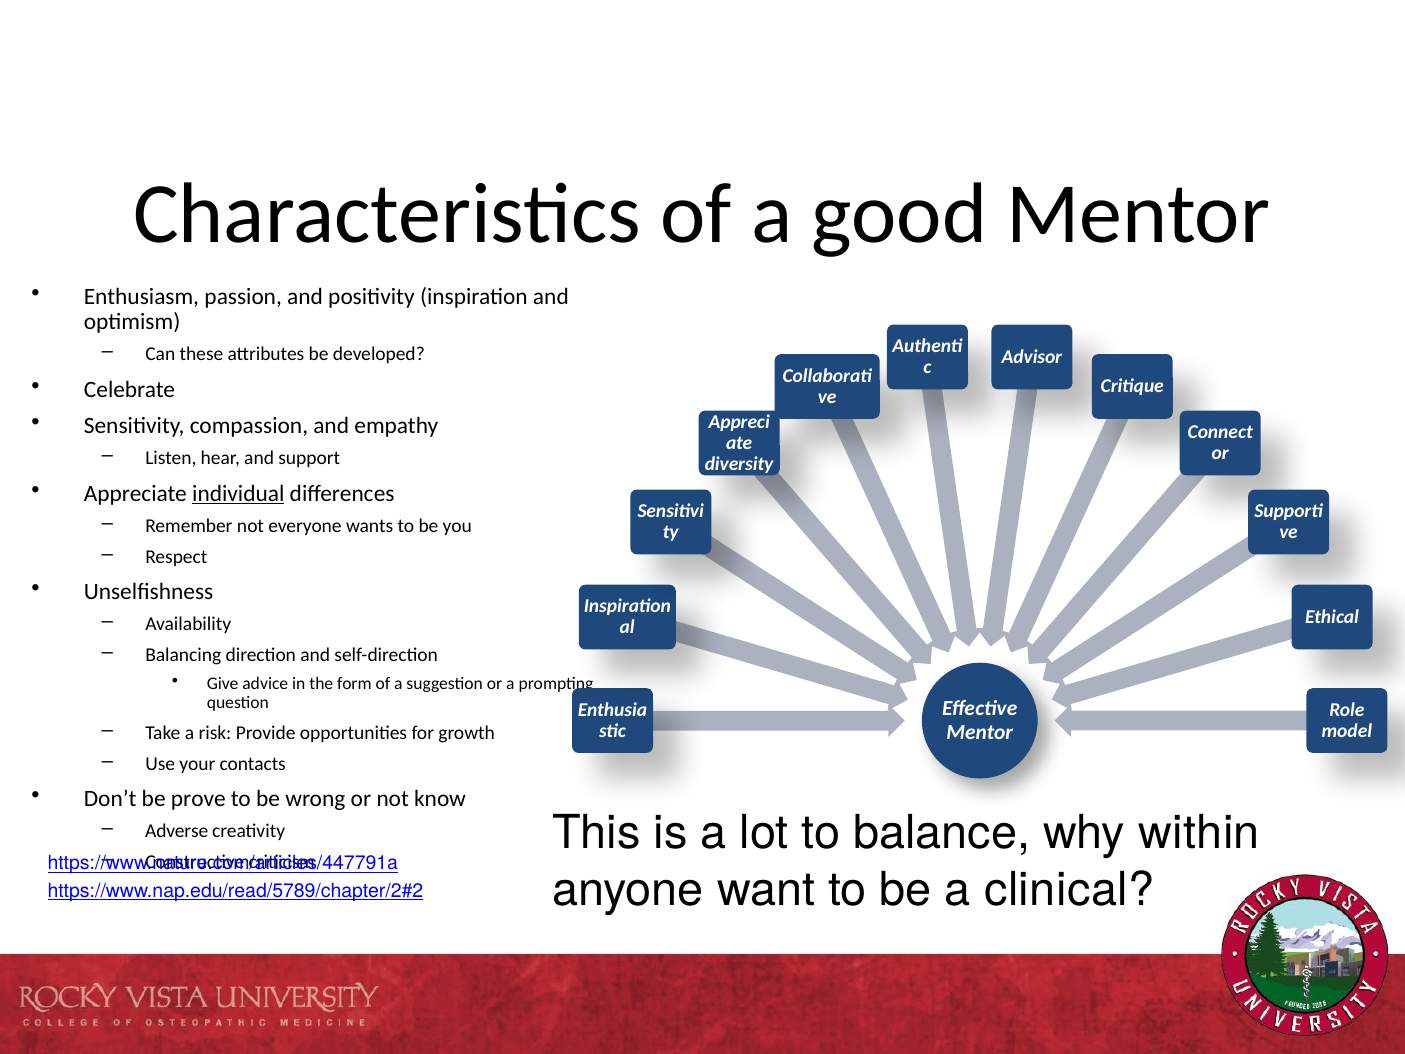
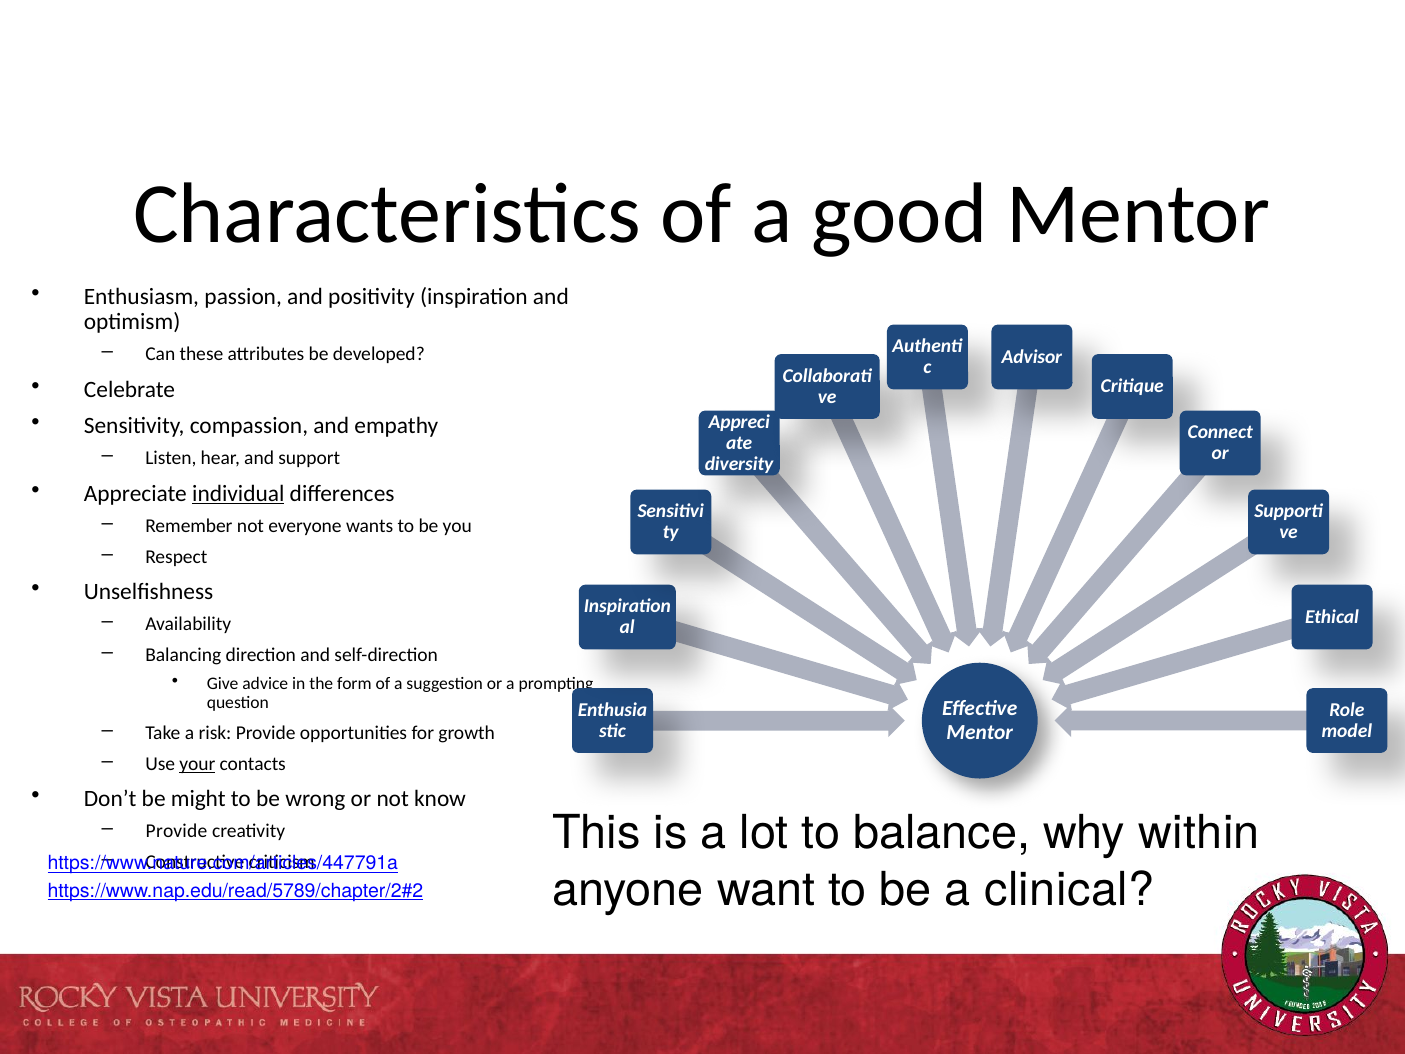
your underline: none -> present (197, 764)
prove: prove -> might (198, 799)
Adverse: Adverse -> Provide (177, 831)
